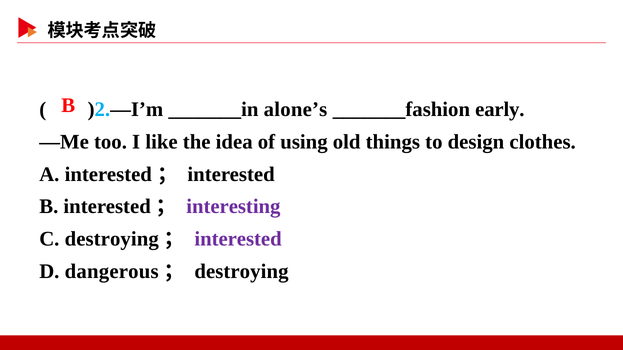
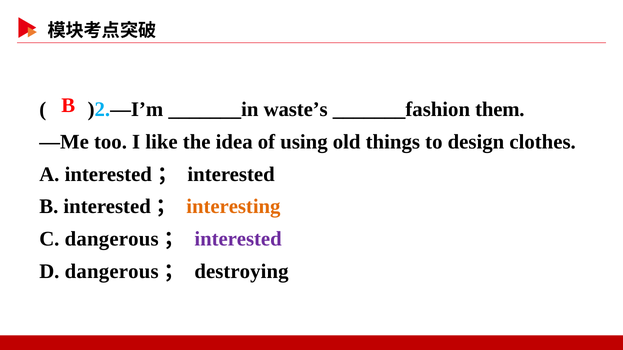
alone’s: alone’s -> waste’s (296, 110)
early: early -> them (500, 110)
interesting colour: purple -> orange (233, 207)
C destroying: destroying -> dangerous (112, 239)
